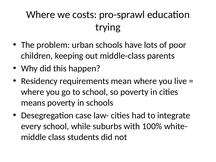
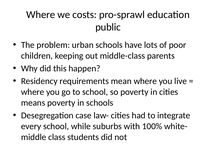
trying: trying -> public (108, 27)
